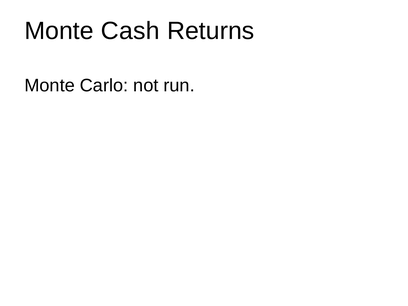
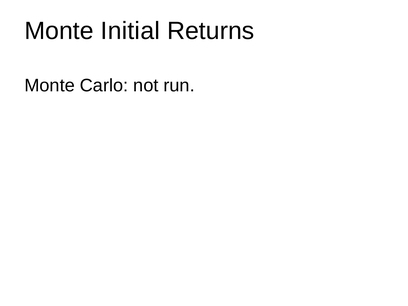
Cash: Cash -> Initial (130, 31)
